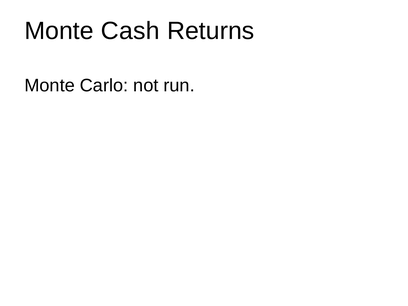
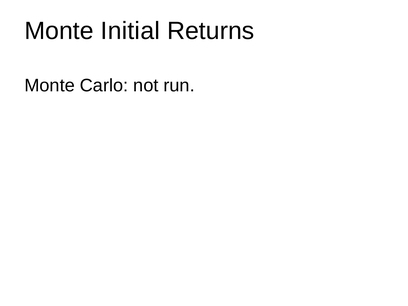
Cash: Cash -> Initial (130, 31)
